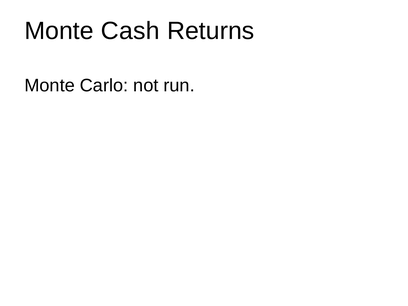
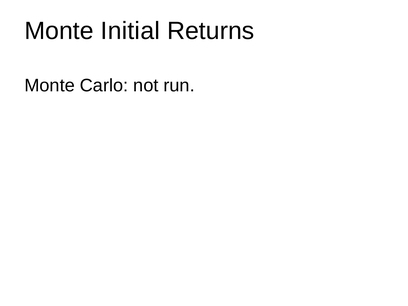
Cash: Cash -> Initial (130, 31)
